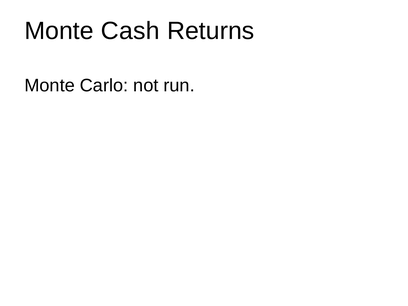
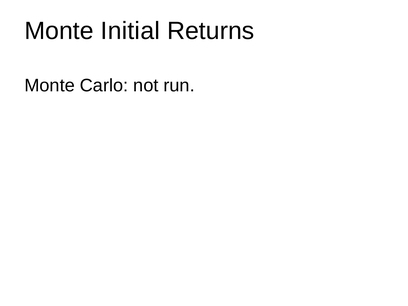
Cash: Cash -> Initial (130, 31)
